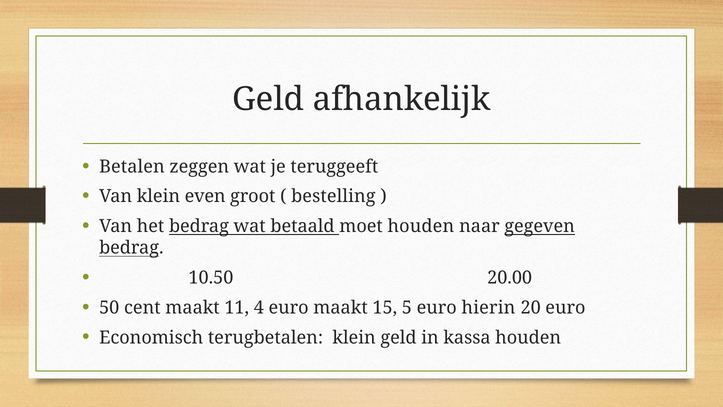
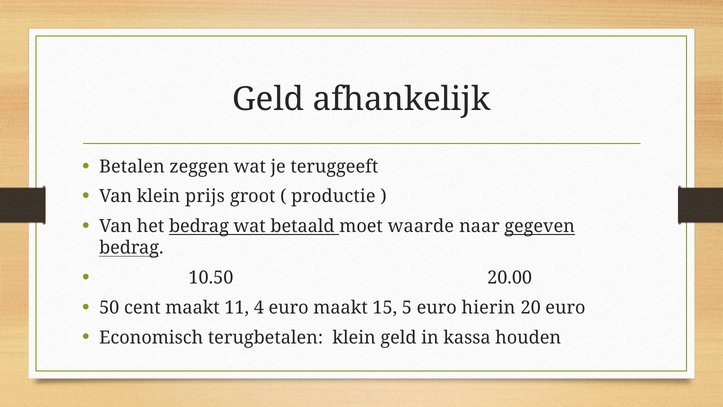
even: even -> prijs (205, 196)
bestelling: bestelling -> productie (333, 196)
moet houden: houden -> waarde (421, 226)
